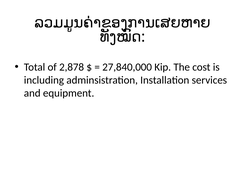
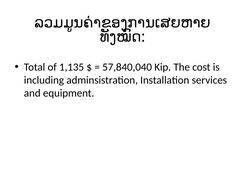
2,878: 2,878 -> 1,135 (72, 67)
27,840,000: 27,840,000 -> 57,840,040 (127, 67)
